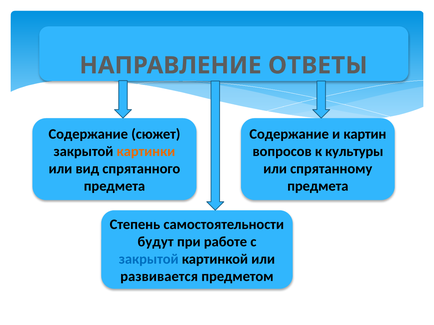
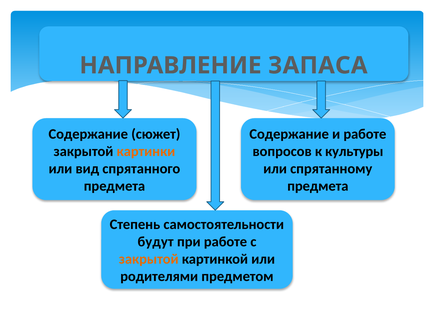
ОТВЕТЫ: ОТВЕТЫ -> ЗАПАСА (318, 66)
и картин: картин -> работе (365, 134)
закрытой colour: blue -> orange (149, 260)
развивается: развивается -> родителями (159, 277)
